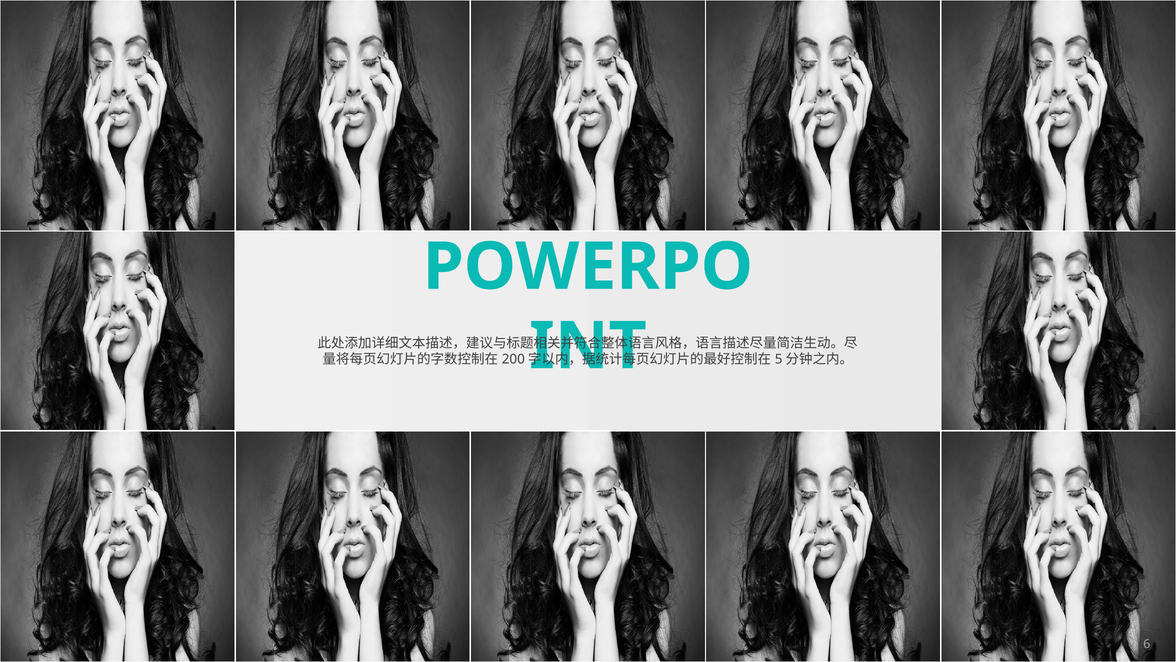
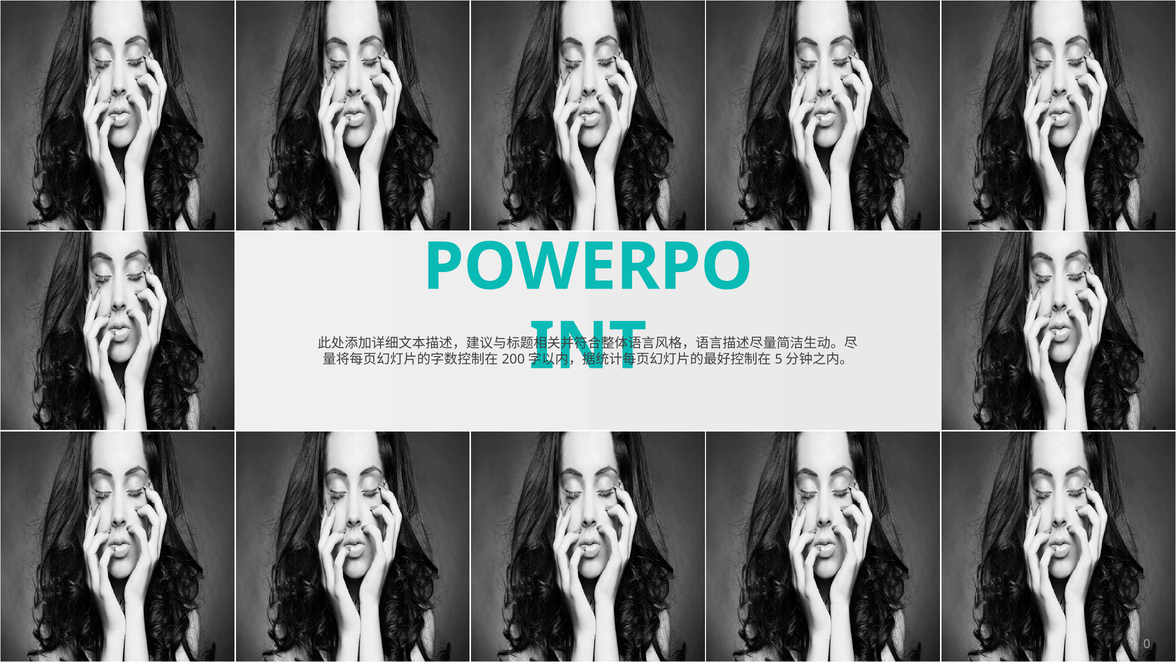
6: 6 -> 0 (1147, 644)
